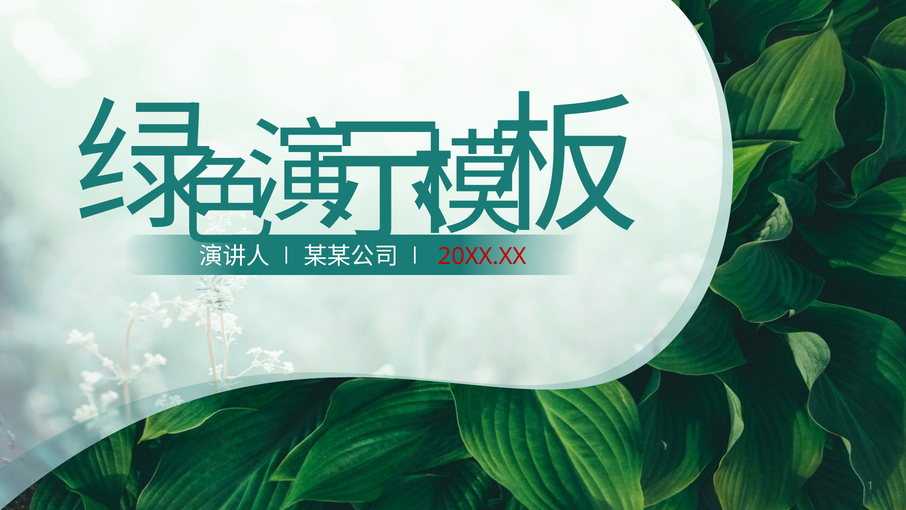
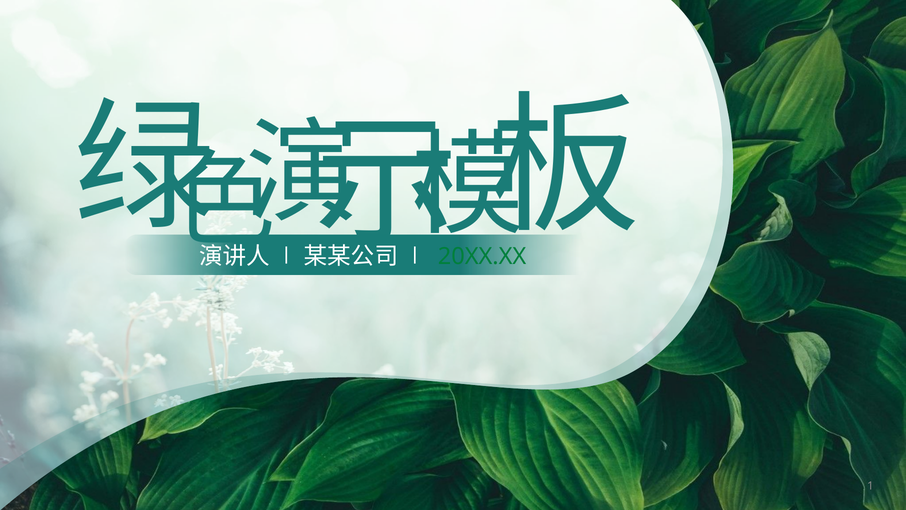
20XX.XX colour: red -> green (482, 256)
